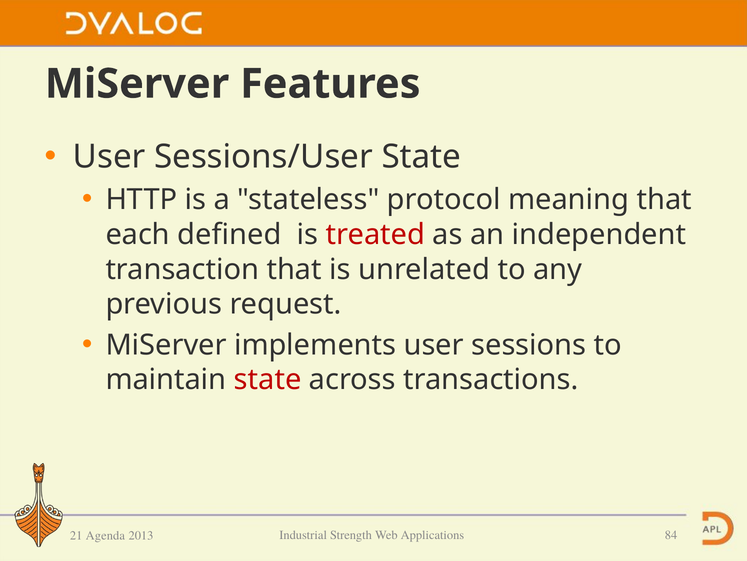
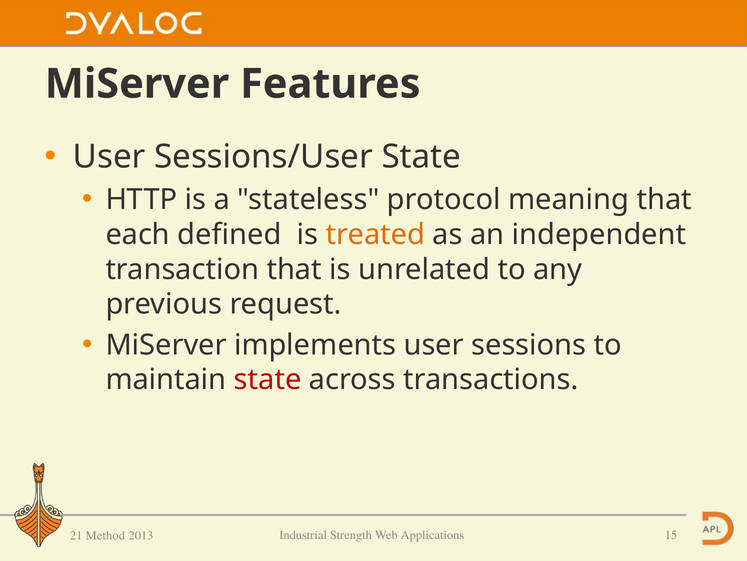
treated colour: red -> orange (375, 234)
84: 84 -> 15 (671, 534)
Agenda: Agenda -> Method (105, 535)
